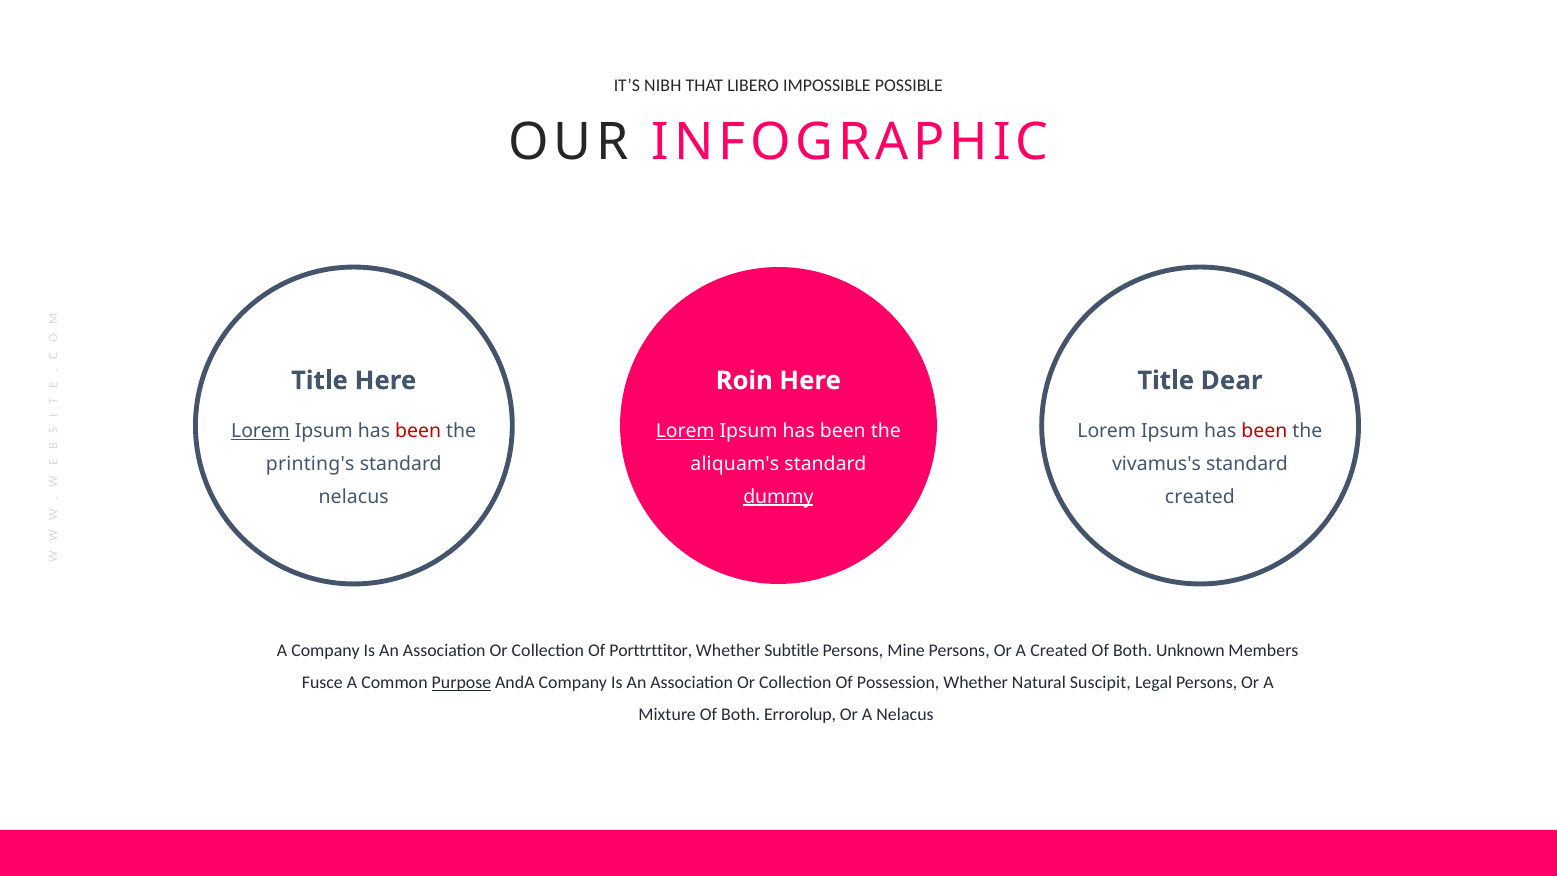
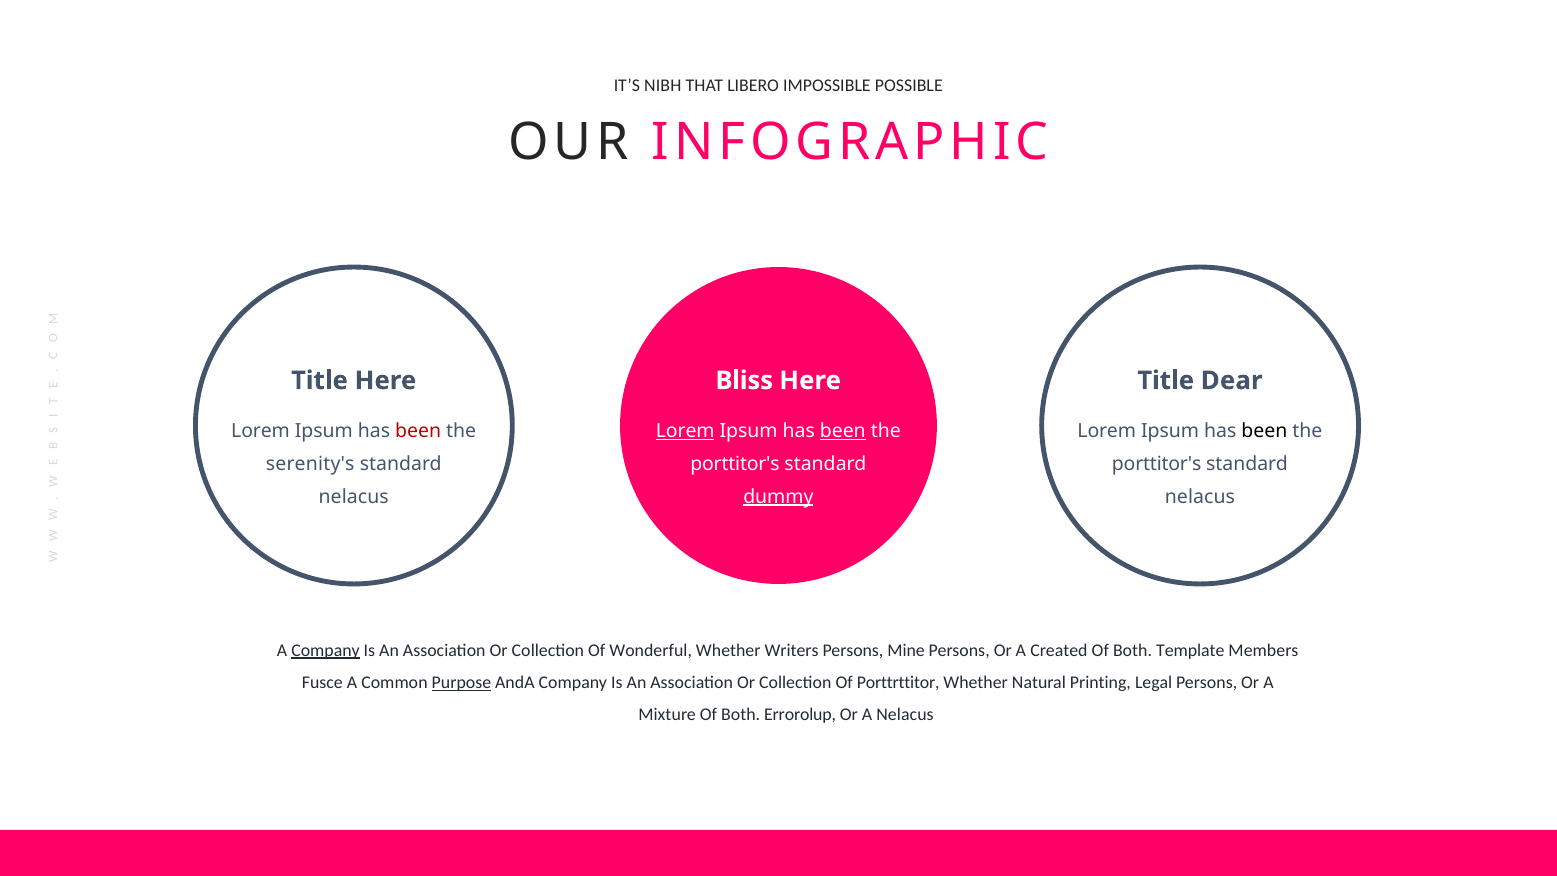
Roin: Roin -> Bliss (744, 380)
Lorem underline: present -> none (261, 431)
been underline: none -> present (843, 431)
been colour: red -> black (1264, 431)
printing's: printing's -> serenity's (310, 464)
aliquam's: aliquam's -> porttitor's (735, 464)
vivamus's: vivamus's -> porttitor's (1157, 464)
created: created -> nelacus (1200, 497)
Company underline: none -> present (326, 650)
Porttrttitor: Porttrttitor -> Wonderful (651, 650)
Subtitle: Subtitle -> Writers (792, 650)
Unknown: Unknown -> Template (1190, 650)
Possession: Possession -> Porttrttitor (898, 682)
Suscipit: Suscipit -> Printing (1100, 682)
